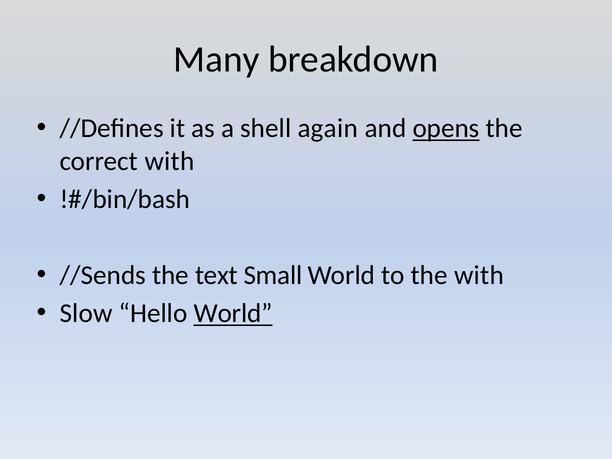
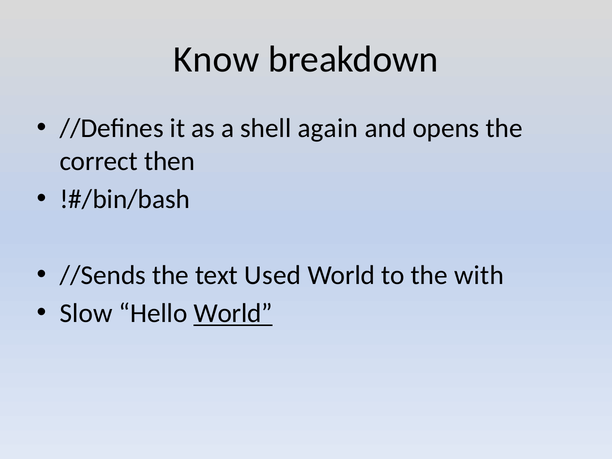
Many: Many -> Know (216, 59)
opens underline: present -> none (446, 128)
correct with: with -> then (170, 161)
Small: Small -> Used (273, 275)
